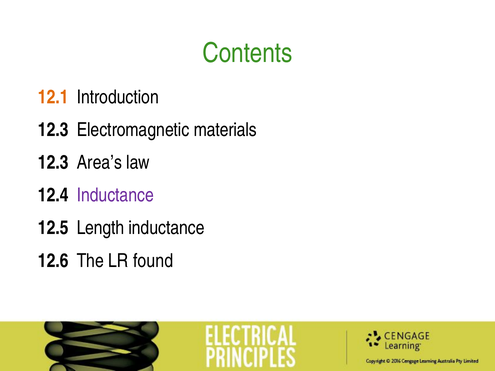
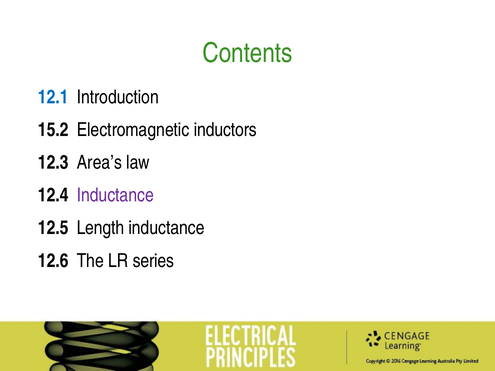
12.1 colour: orange -> blue (53, 97)
12.3: 12.3 -> 15.2 (53, 130)
materials: materials -> inductors (225, 130)
found: found -> series (153, 261)
